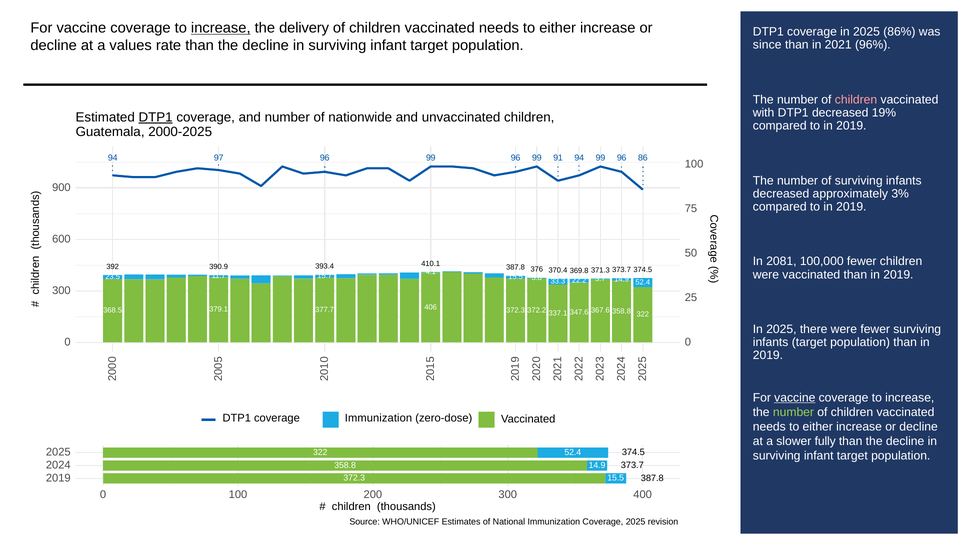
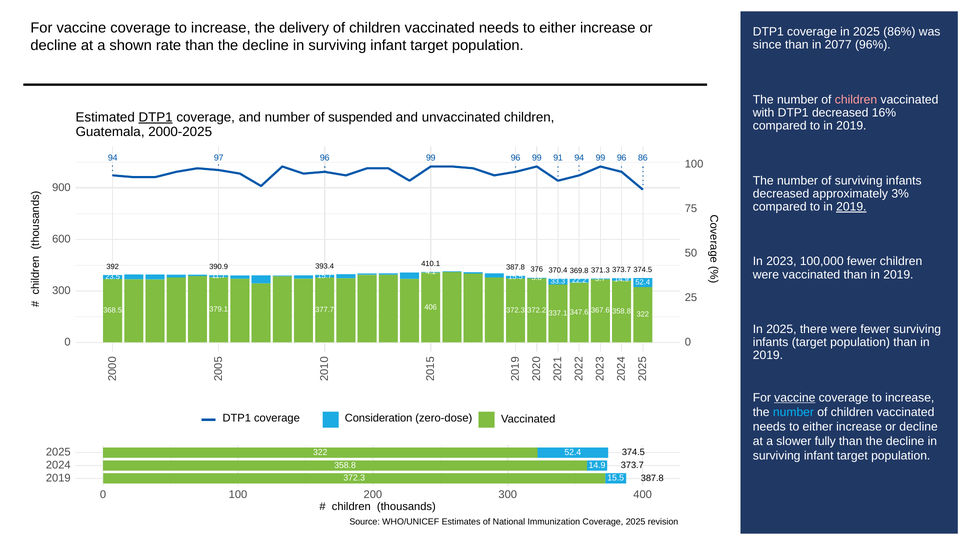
increase underline: present -> none (221, 28)
values: values -> shown (131, 46)
2021: 2021 -> 2077 (838, 45)
19%: 19% -> 16% (884, 113)
nationwide: nationwide -> suspended (360, 117)
2019 underline: none -> present (851, 207)
2081: 2081 -> 2023 (781, 262)
number colour: light green -> light blue (793, 413)
coverage Immunization: Immunization -> Consideration (379, 419)
